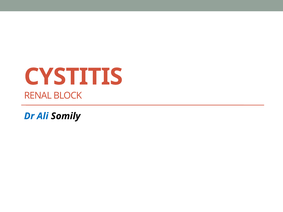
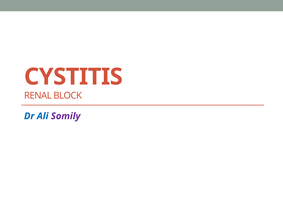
Somily colour: black -> purple (66, 116)
